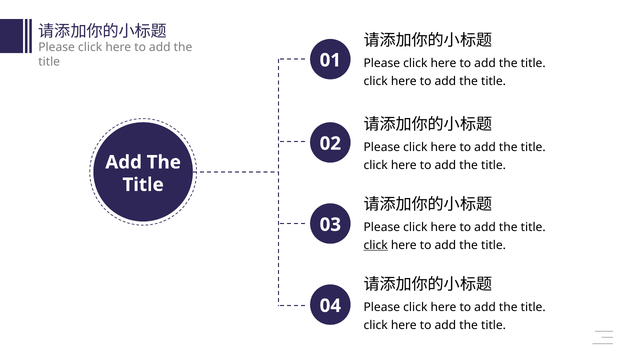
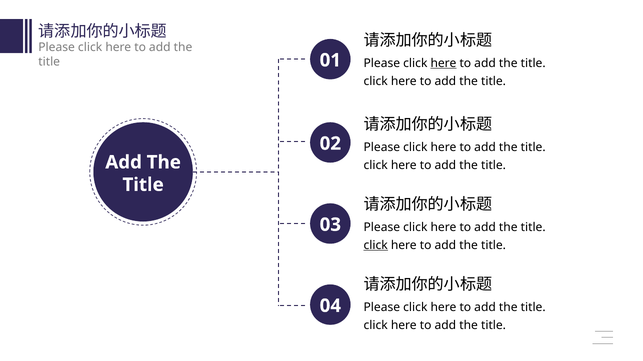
here underline: none -> present (444, 63)
